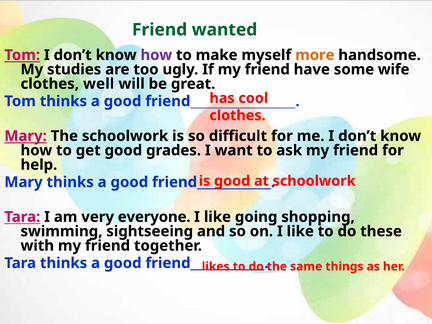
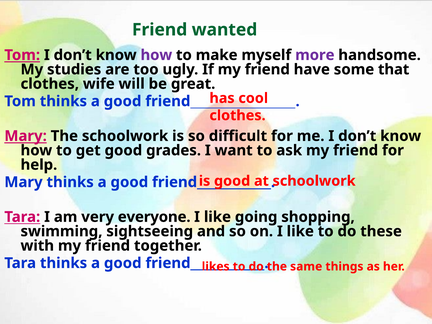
more colour: orange -> purple (315, 55)
wife: wife -> that (394, 69)
well: well -> wife (99, 84)
